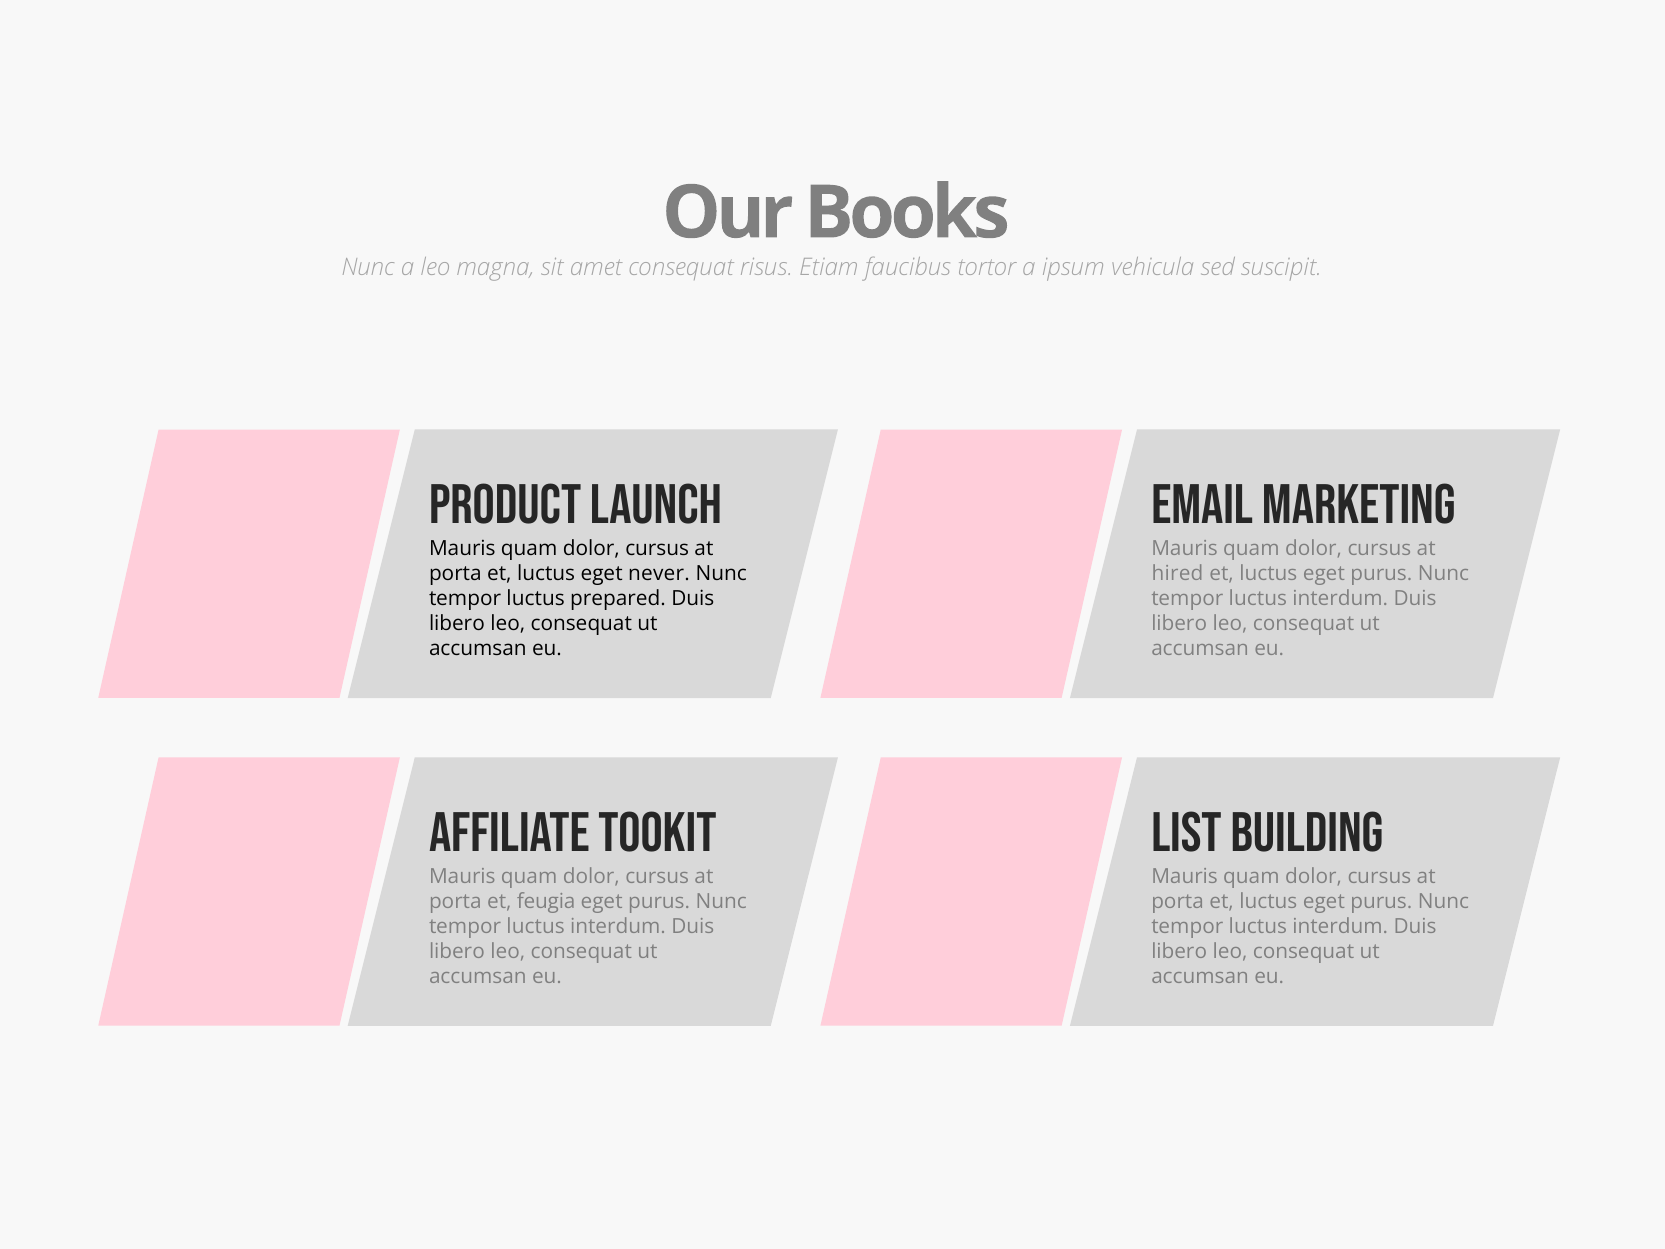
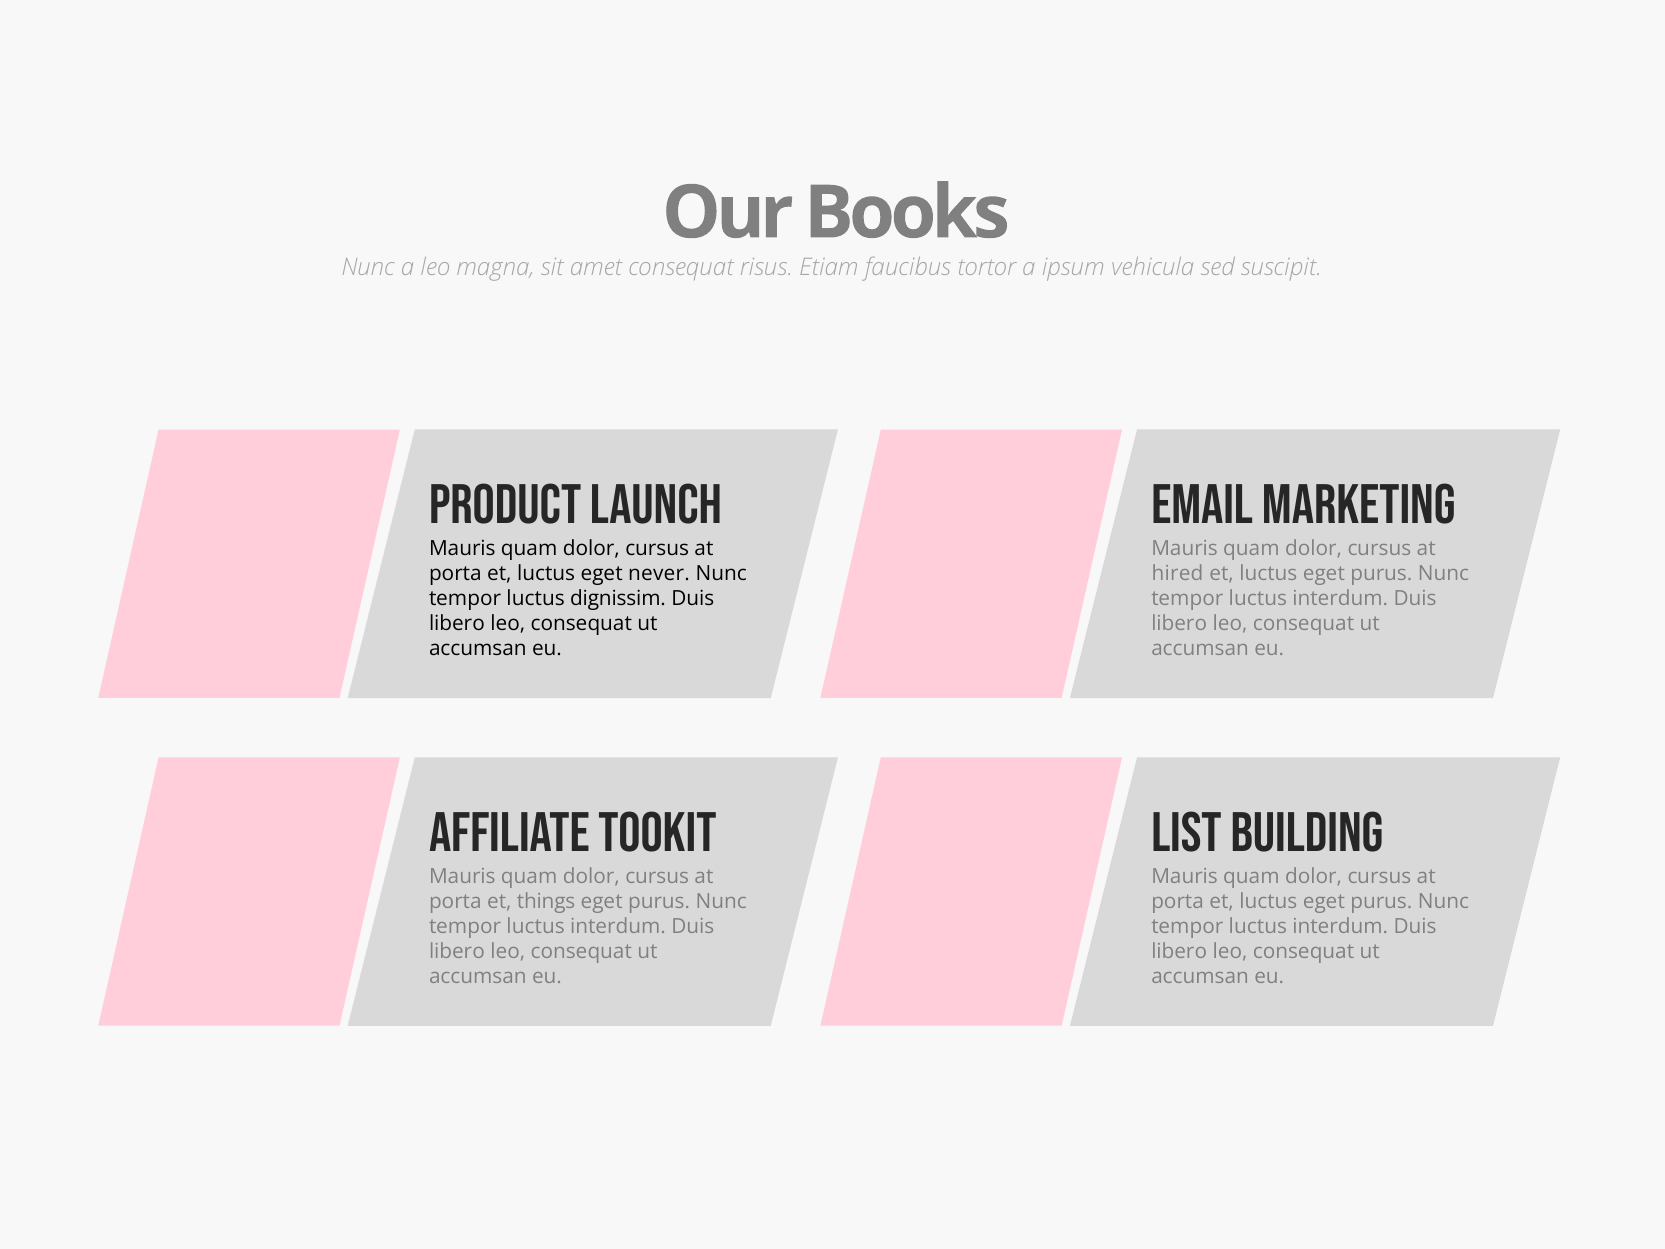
prepared: prepared -> dignissim (618, 598)
feugia: feugia -> things (546, 901)
